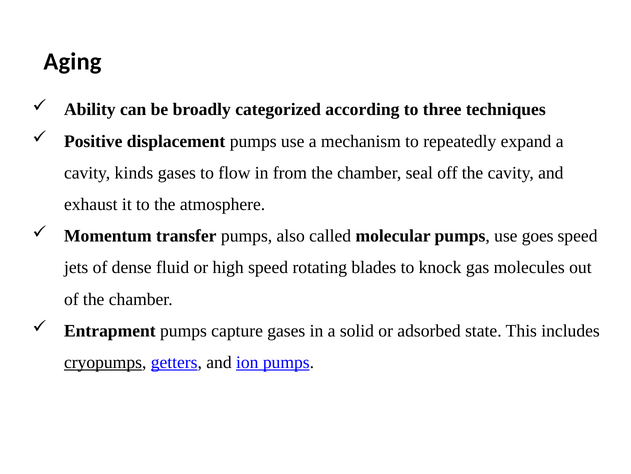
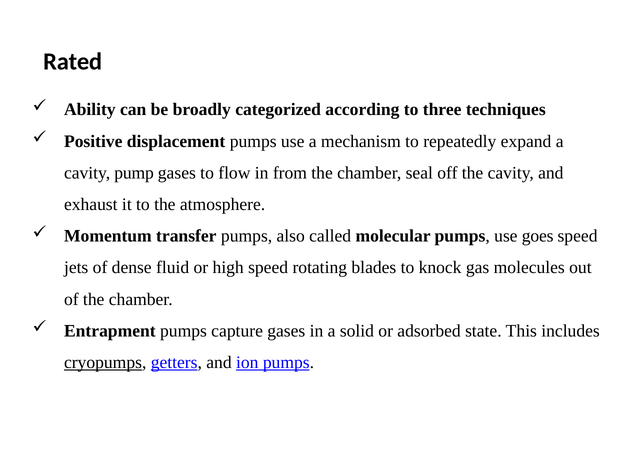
Aging: Aging -> Rated (73, 62)
kinds: kinds -> pump (134, 173)
